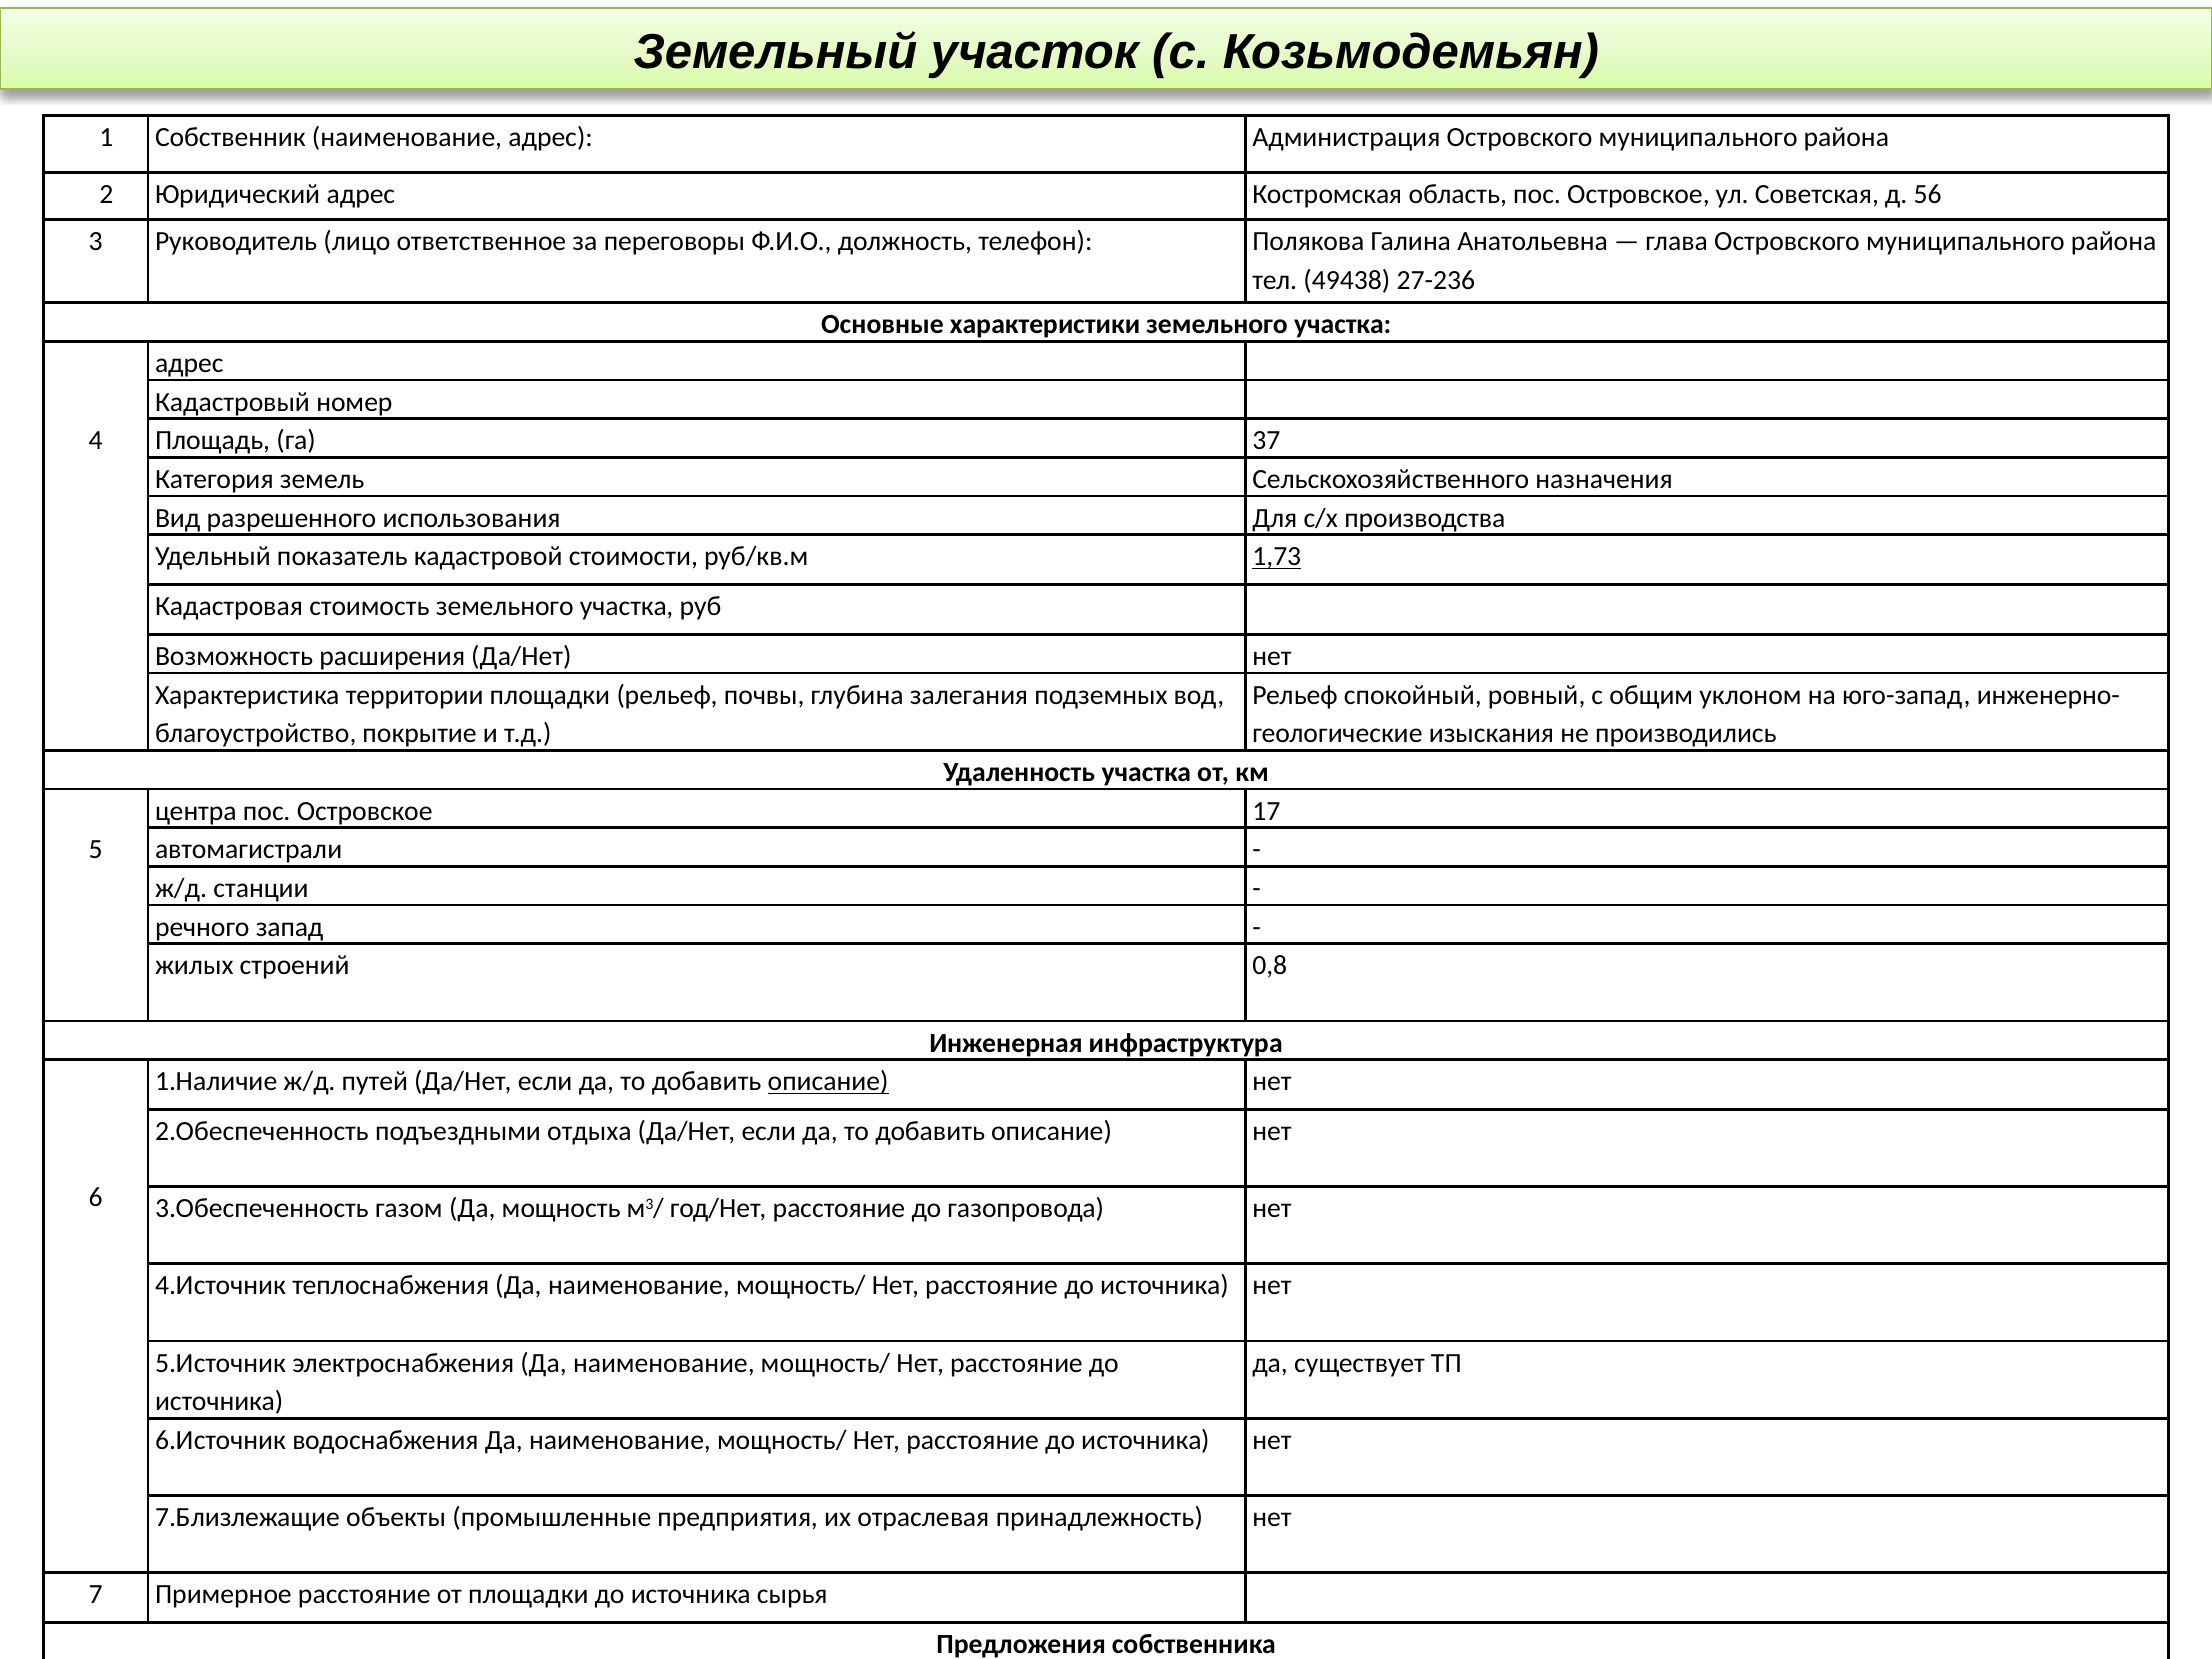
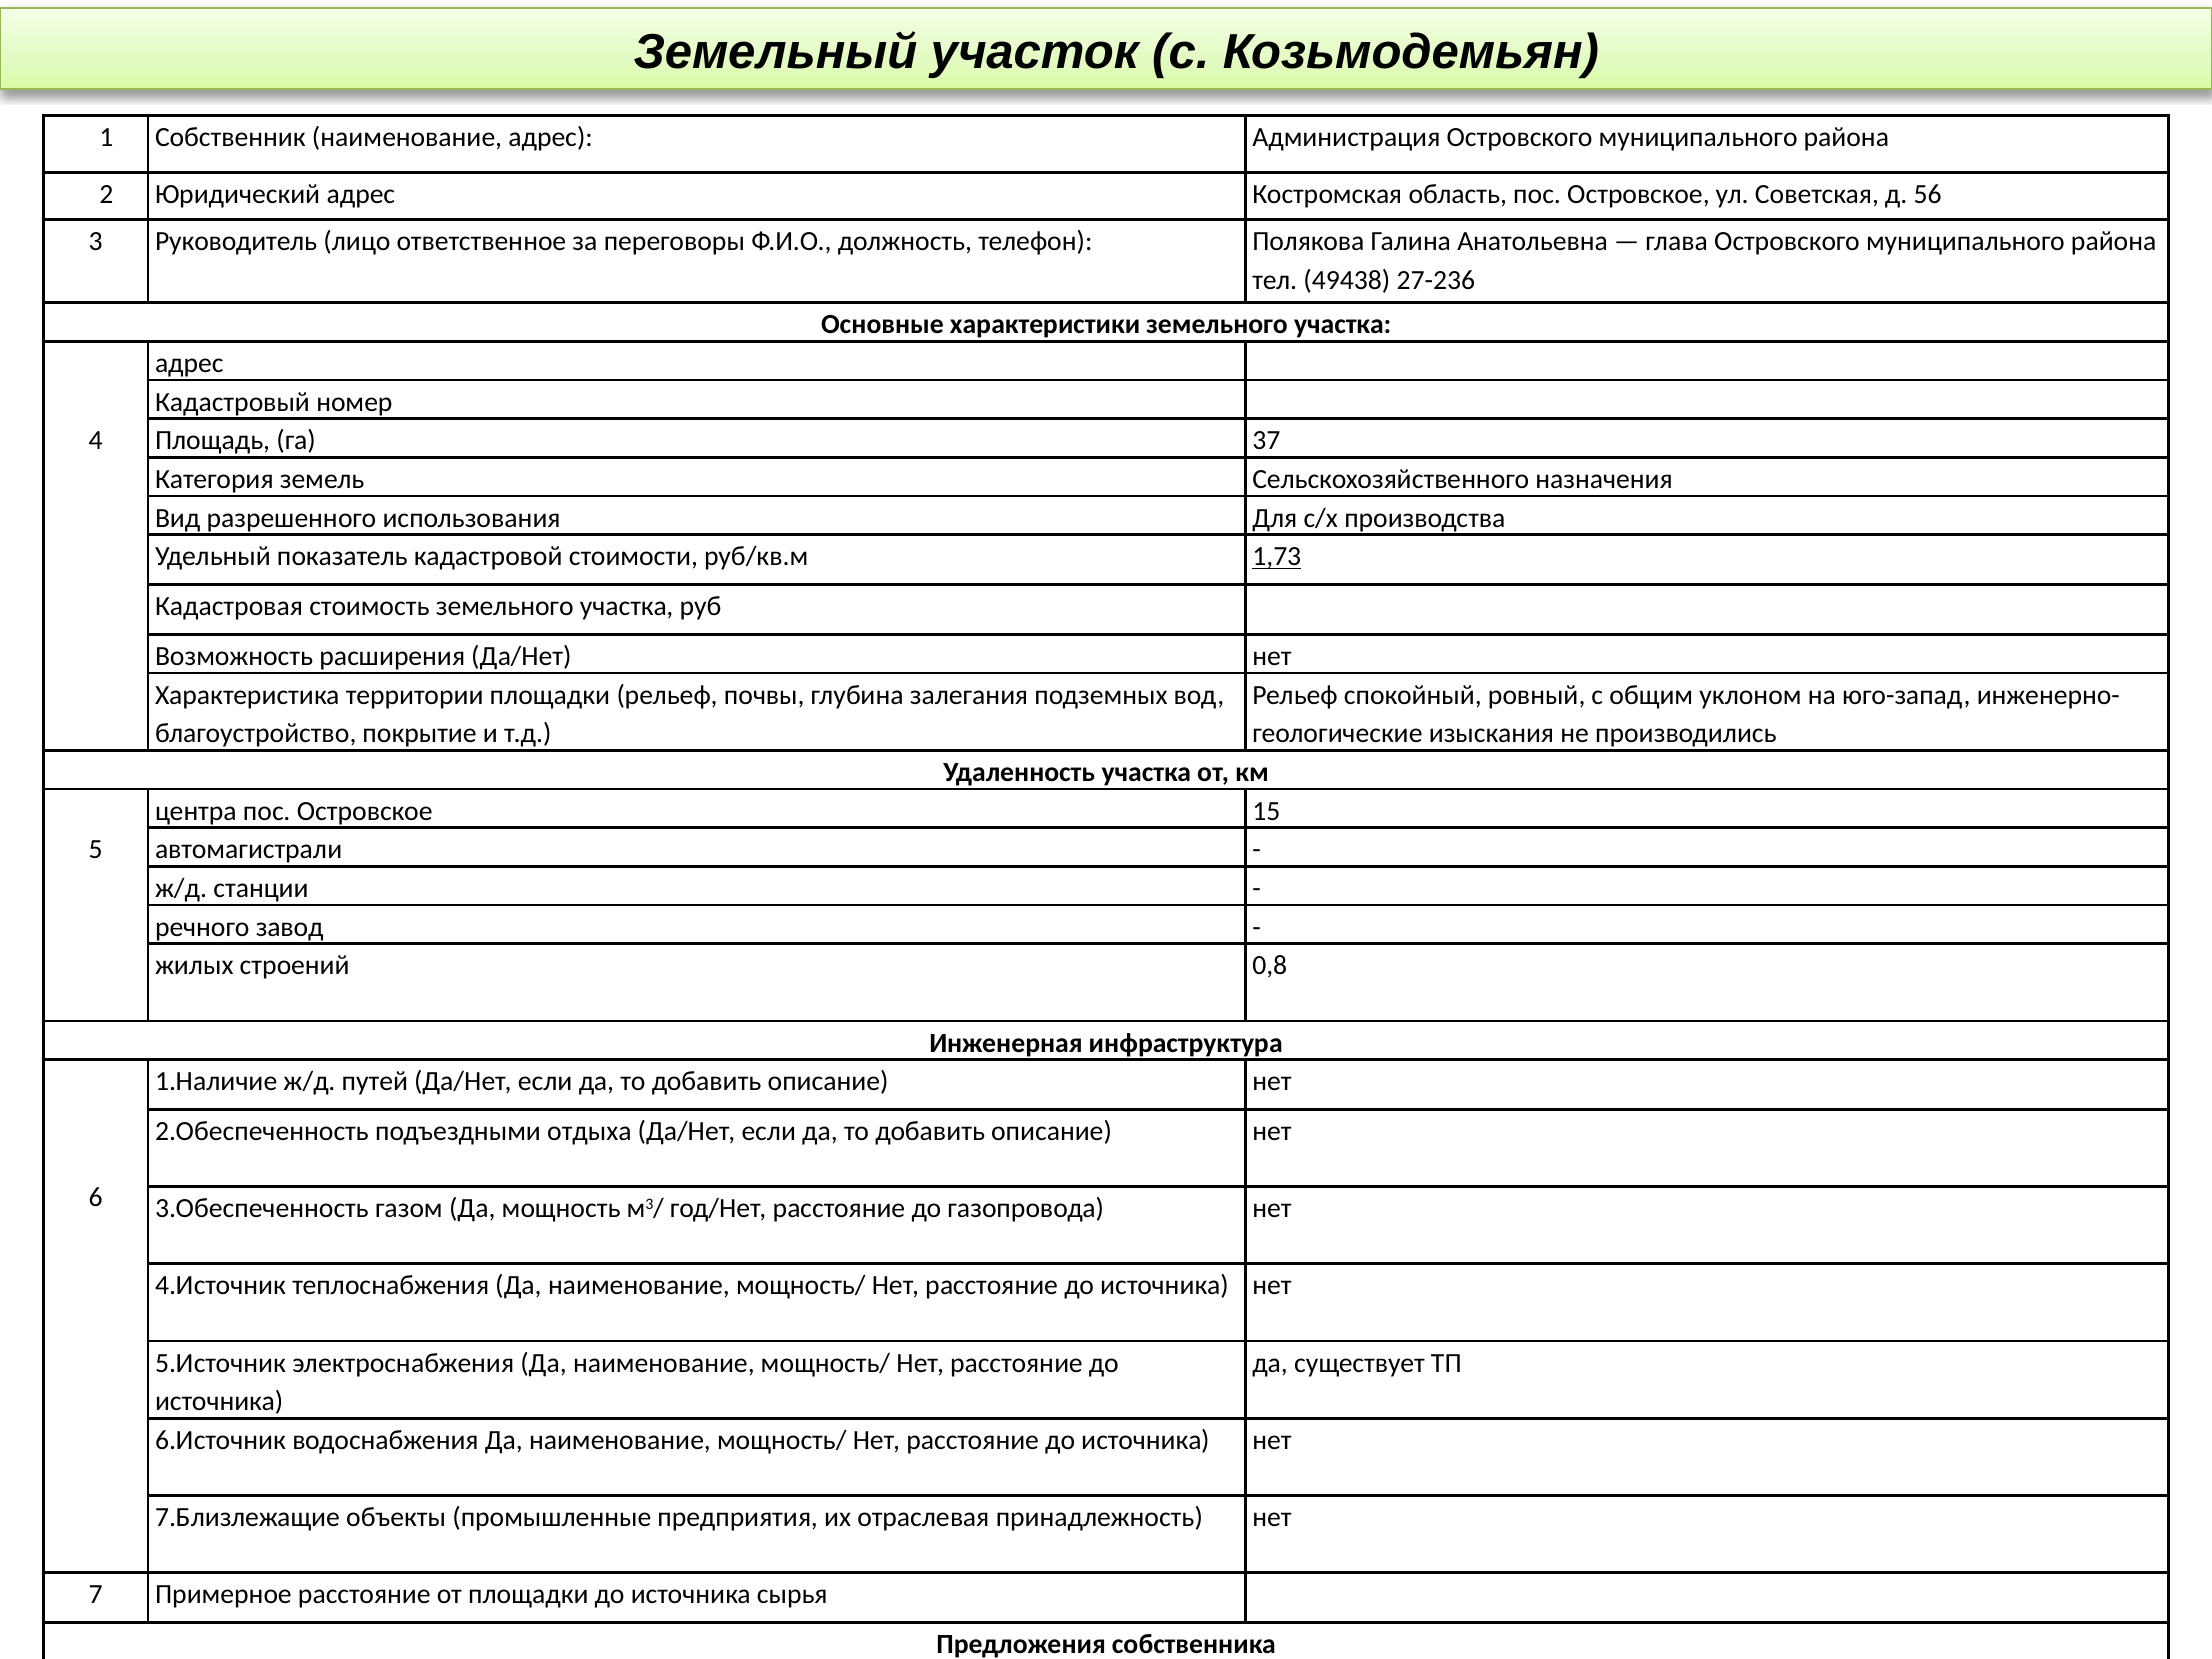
17: 17 -> 15 (1266, 811)
запад: запад -> завод (290, 927)
описание underline: present -> none (828, 1082)
